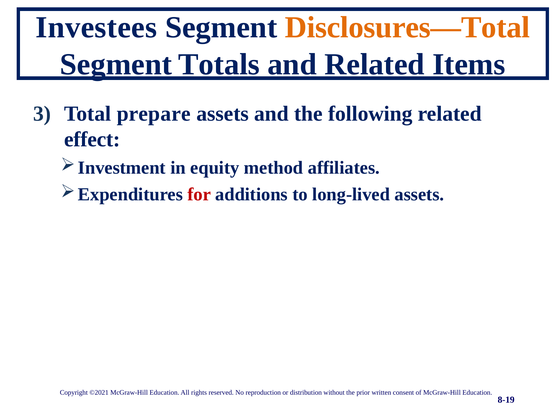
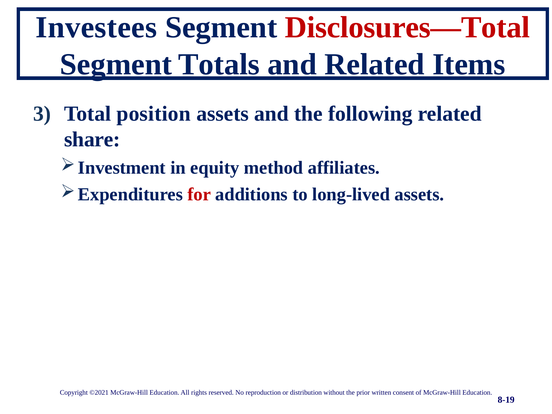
Disclosures—Total colour: orange -> red (407, 27)
prepare: prepare -> position (154, 114)
effect: effect -> share (92, 140)
